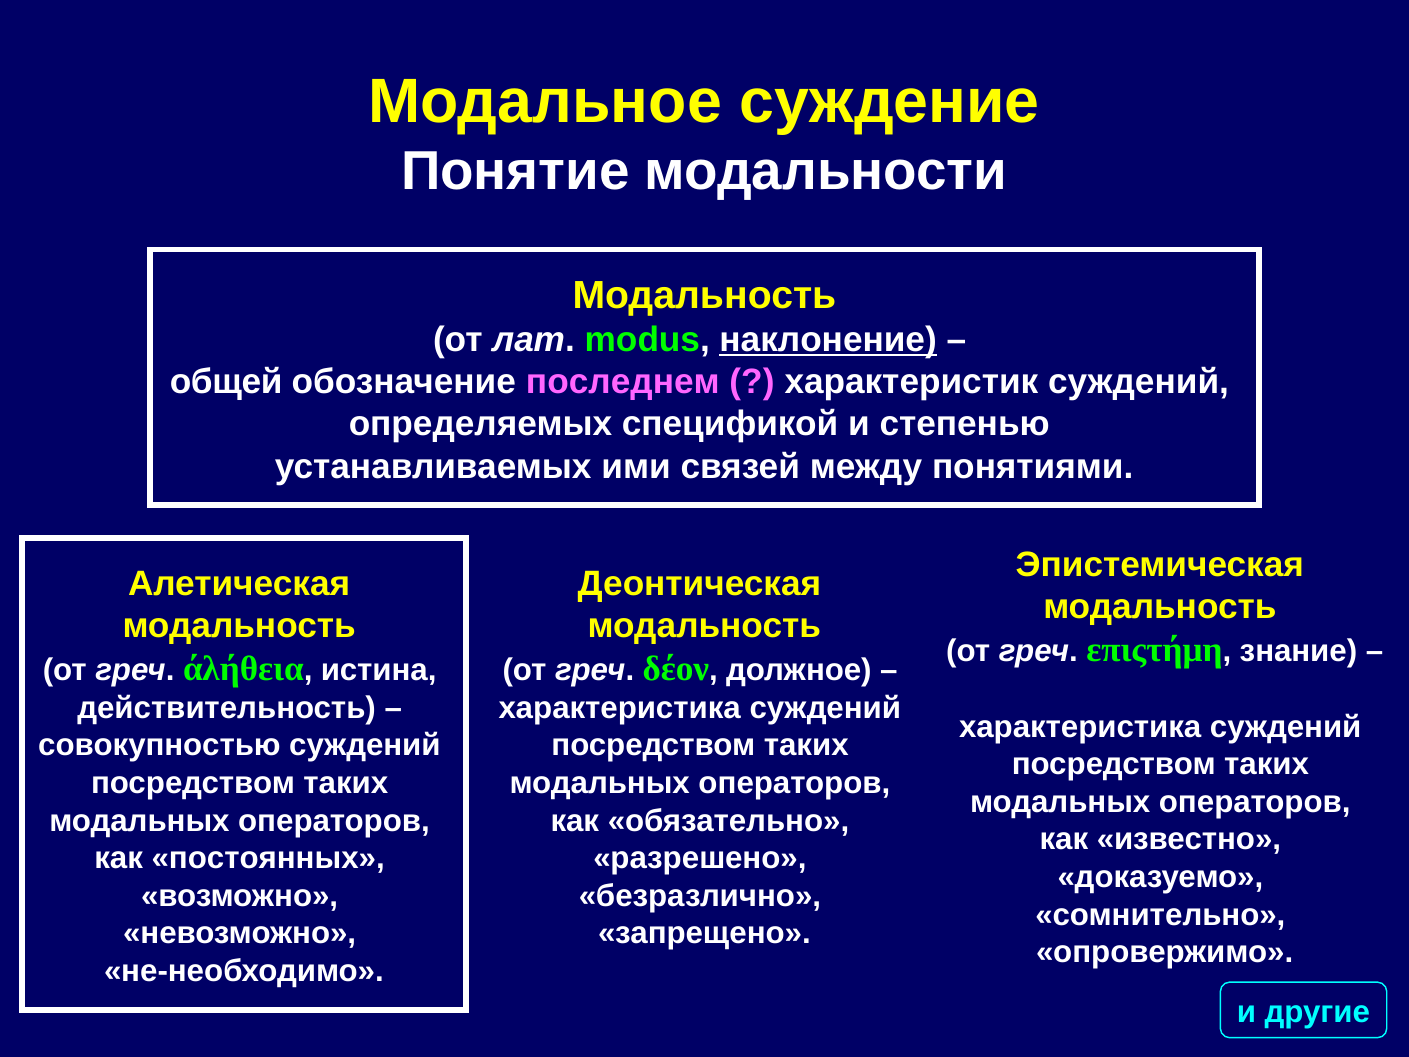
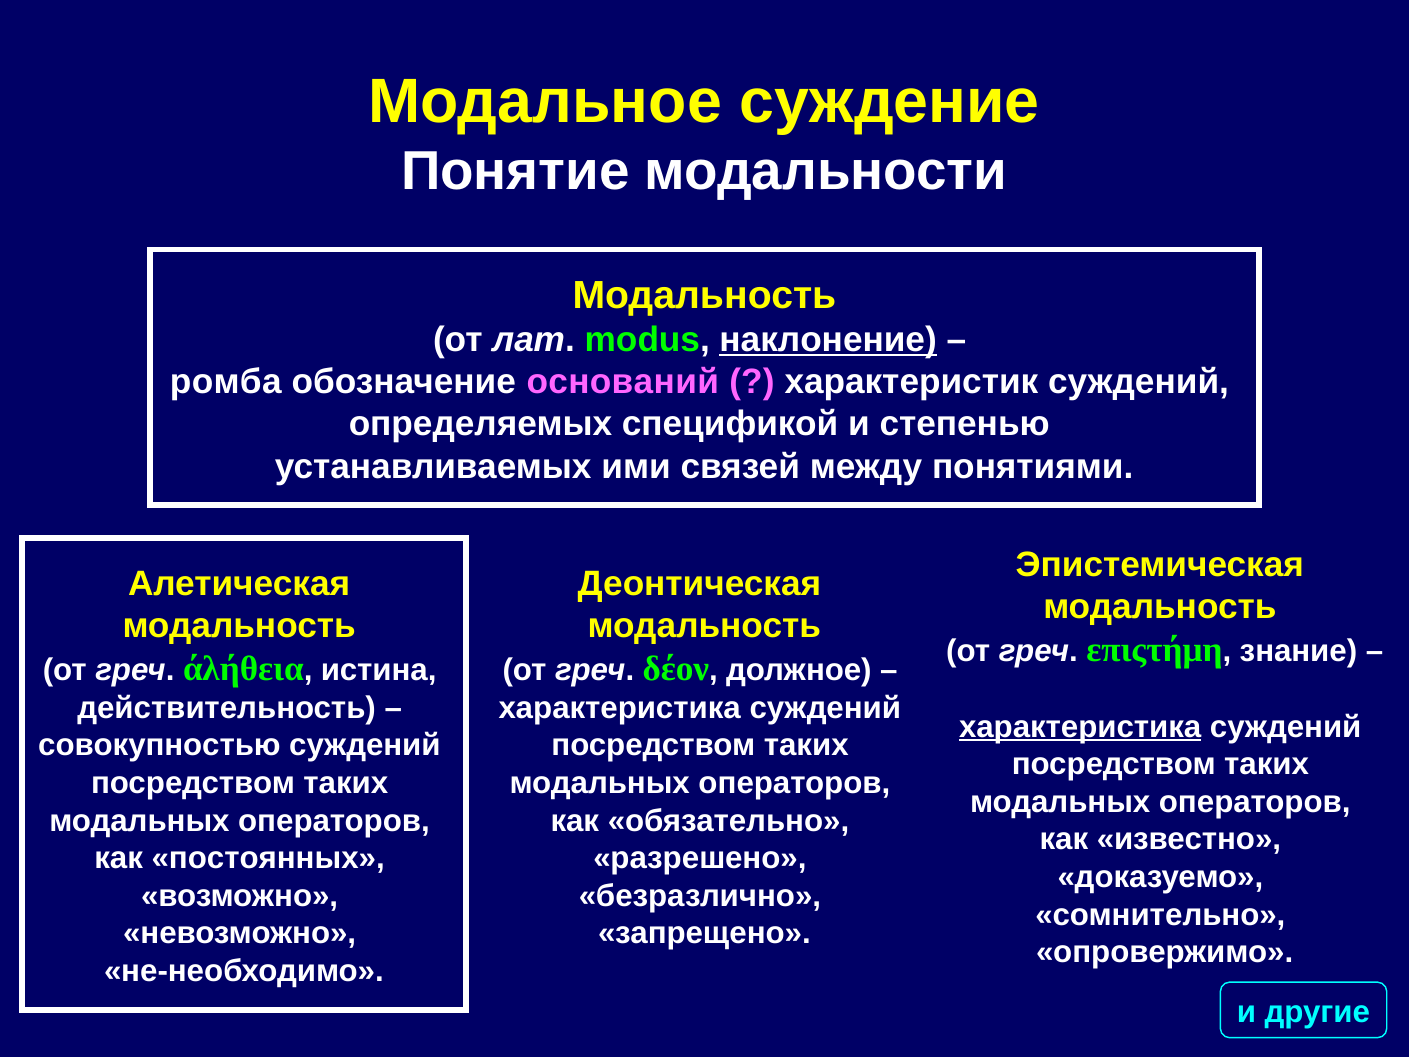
общей: общей -> ромба (226, 382)
последнем: последнем -> оснований (623, 382)
характеристика underline: none -> present (1080, 727)
